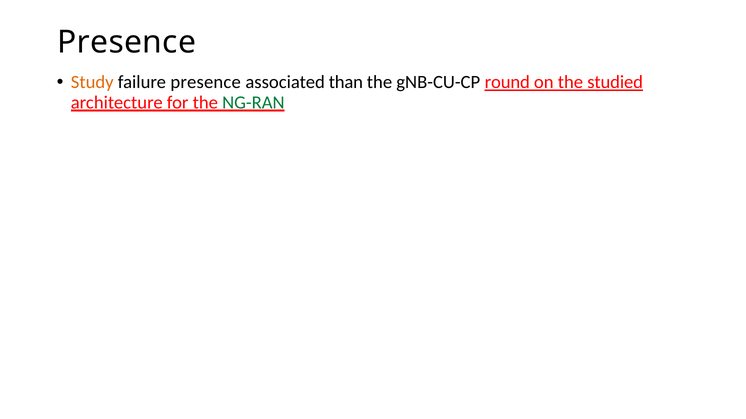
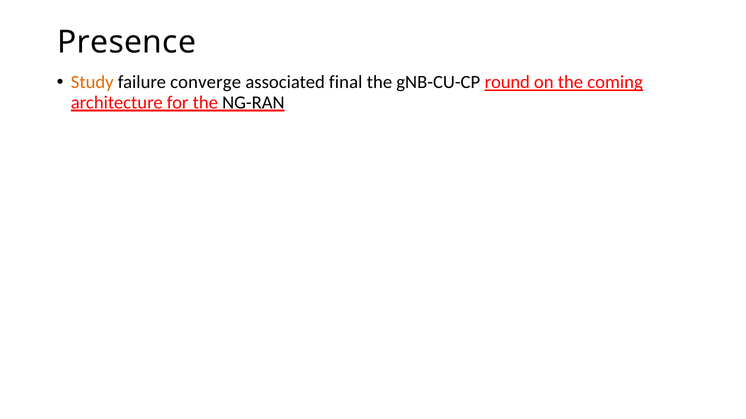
failure presence: presence -> converge (206, 82)
than: than -> final (346, 82)
studied: studied -> coming (615, 82)
NG-RAN colour: green -> black (253, 103)
